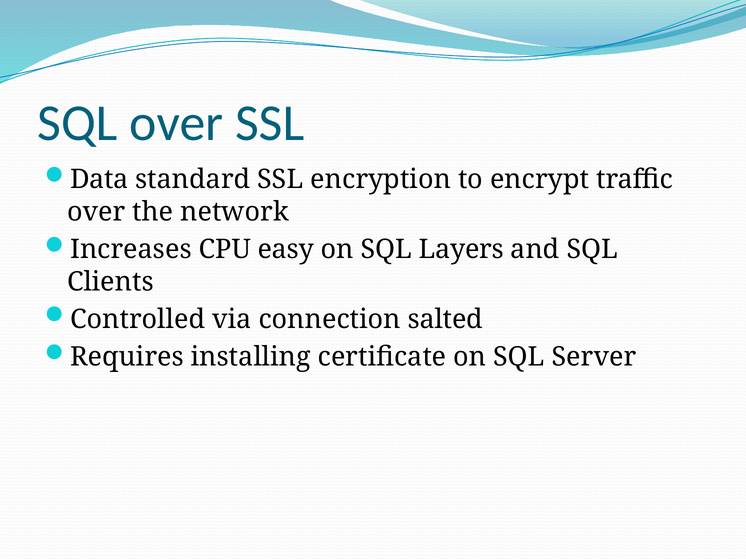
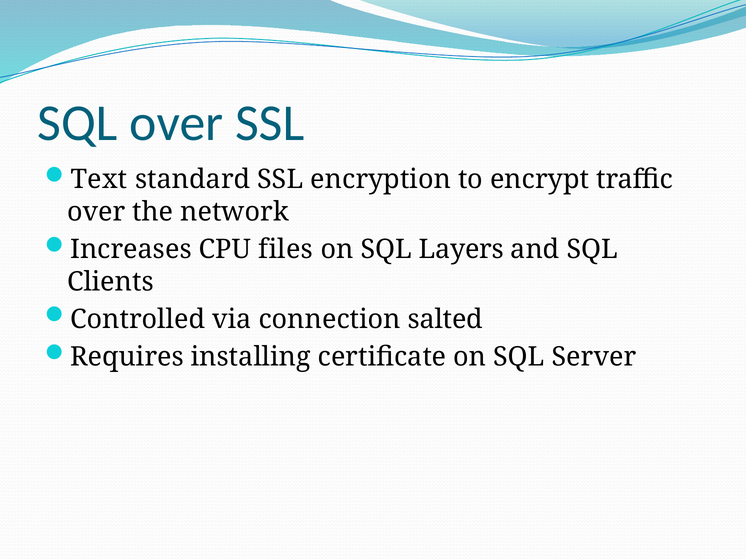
Data: Data -> Text (99, 180)
easy: easy -> files (286, 250)
